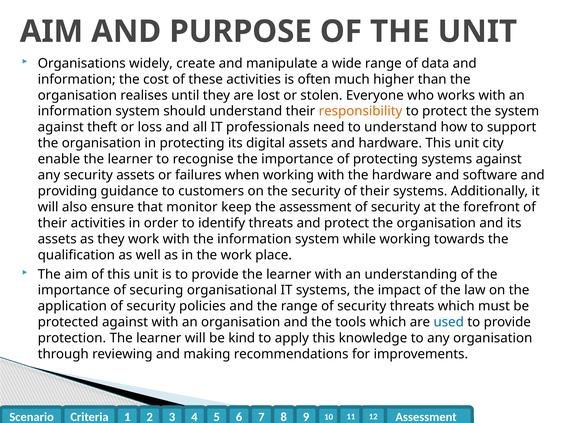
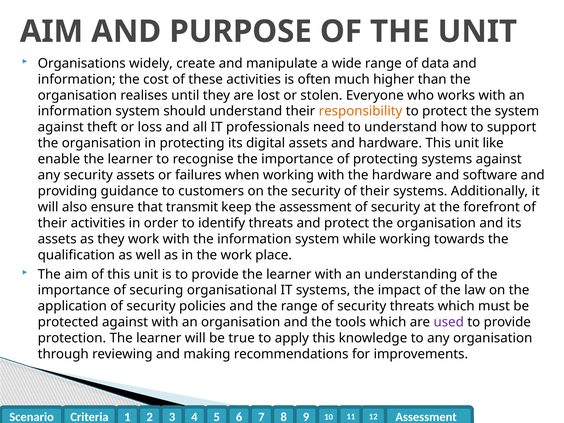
city: city -> like (493, 143)
monitor: monitor -> transmit (192, 207)
used colour: blue -> purple (449, 322)
kind: kind -> true (242, 338)
